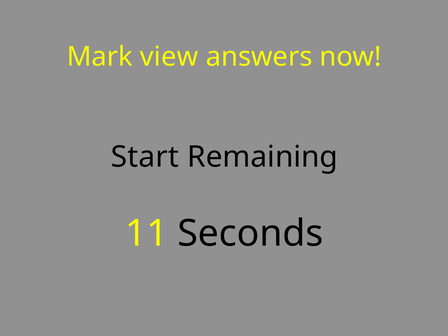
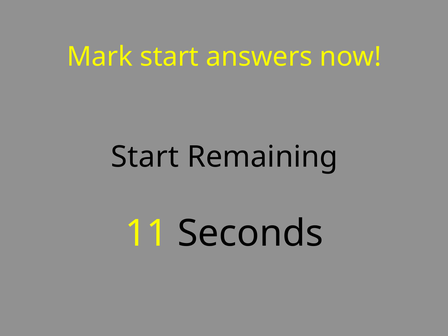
Mark view: view -> start (169, 57)
